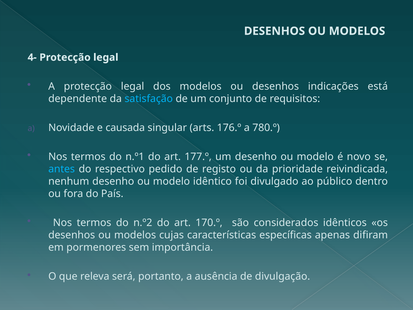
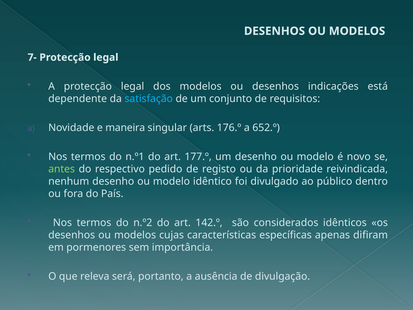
4-: 4- -> 7- (32, 57)
causada: causada -> maneira (125, 128)
780.º: 780.º -> 652.º (266, 128)
antes colour: light blue -> light green (62, 169)
170.º: 170.º -> 142.º (209, 223)
